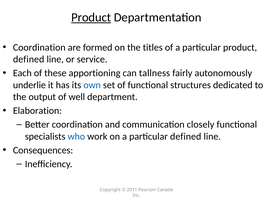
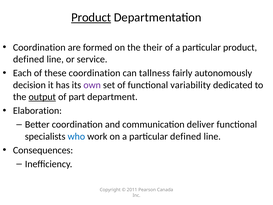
titles: titles -> their (153, 47)
these apportioning: apportioning -> coordination (95, 73)
underlie: underlie -> decision (29, 85)
own colour: blue -> purple (92, 85)
structures: structures -> variability (191, 85)
output underline: none -> present (42, 97)
well: well -> part (77, 97)
closely: closely -> deliver (201, 124)
